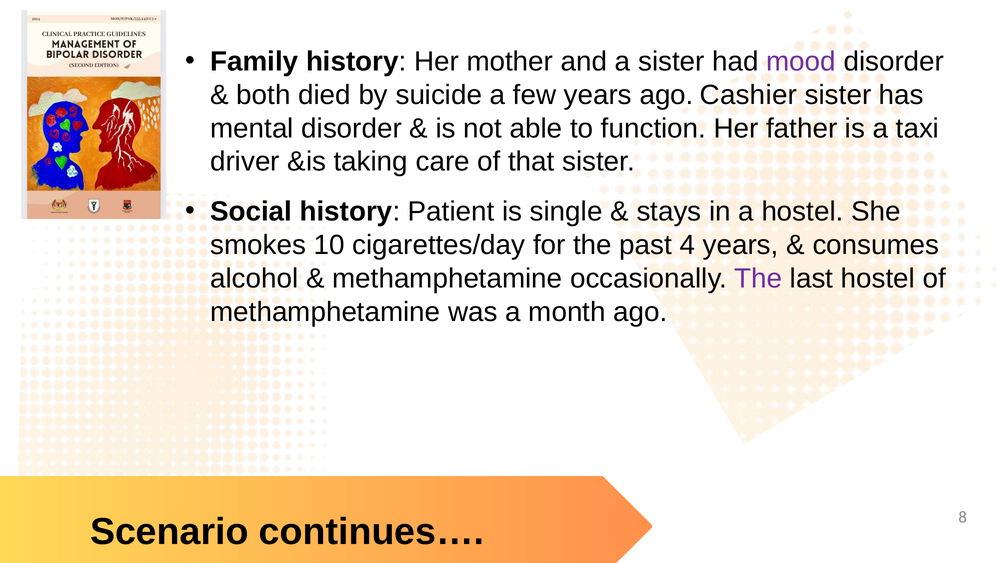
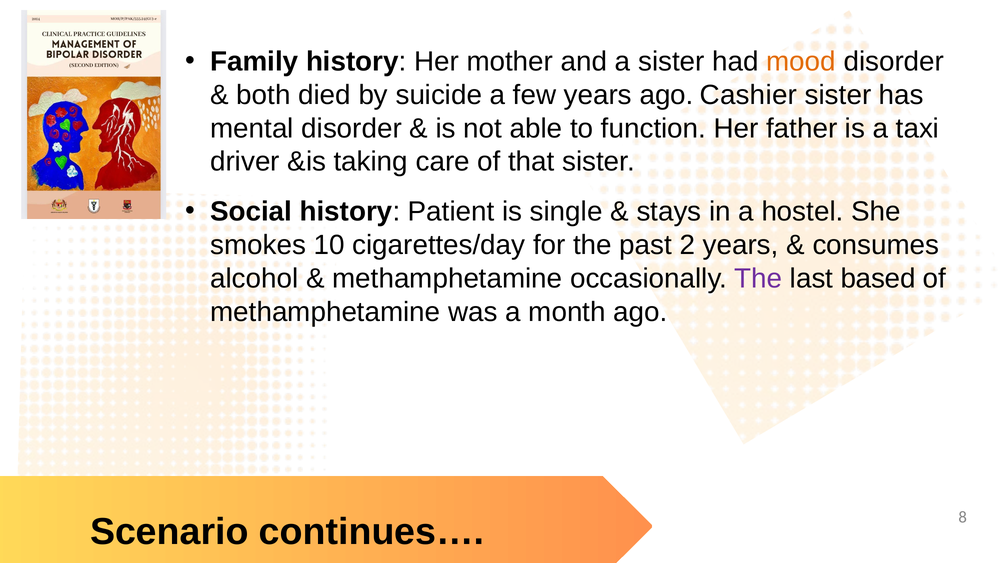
mood colour: purple -> orange (801, 62)
4: 4 -> 2 (687, 245)
last hostel: hostel -> based (878, 279)
